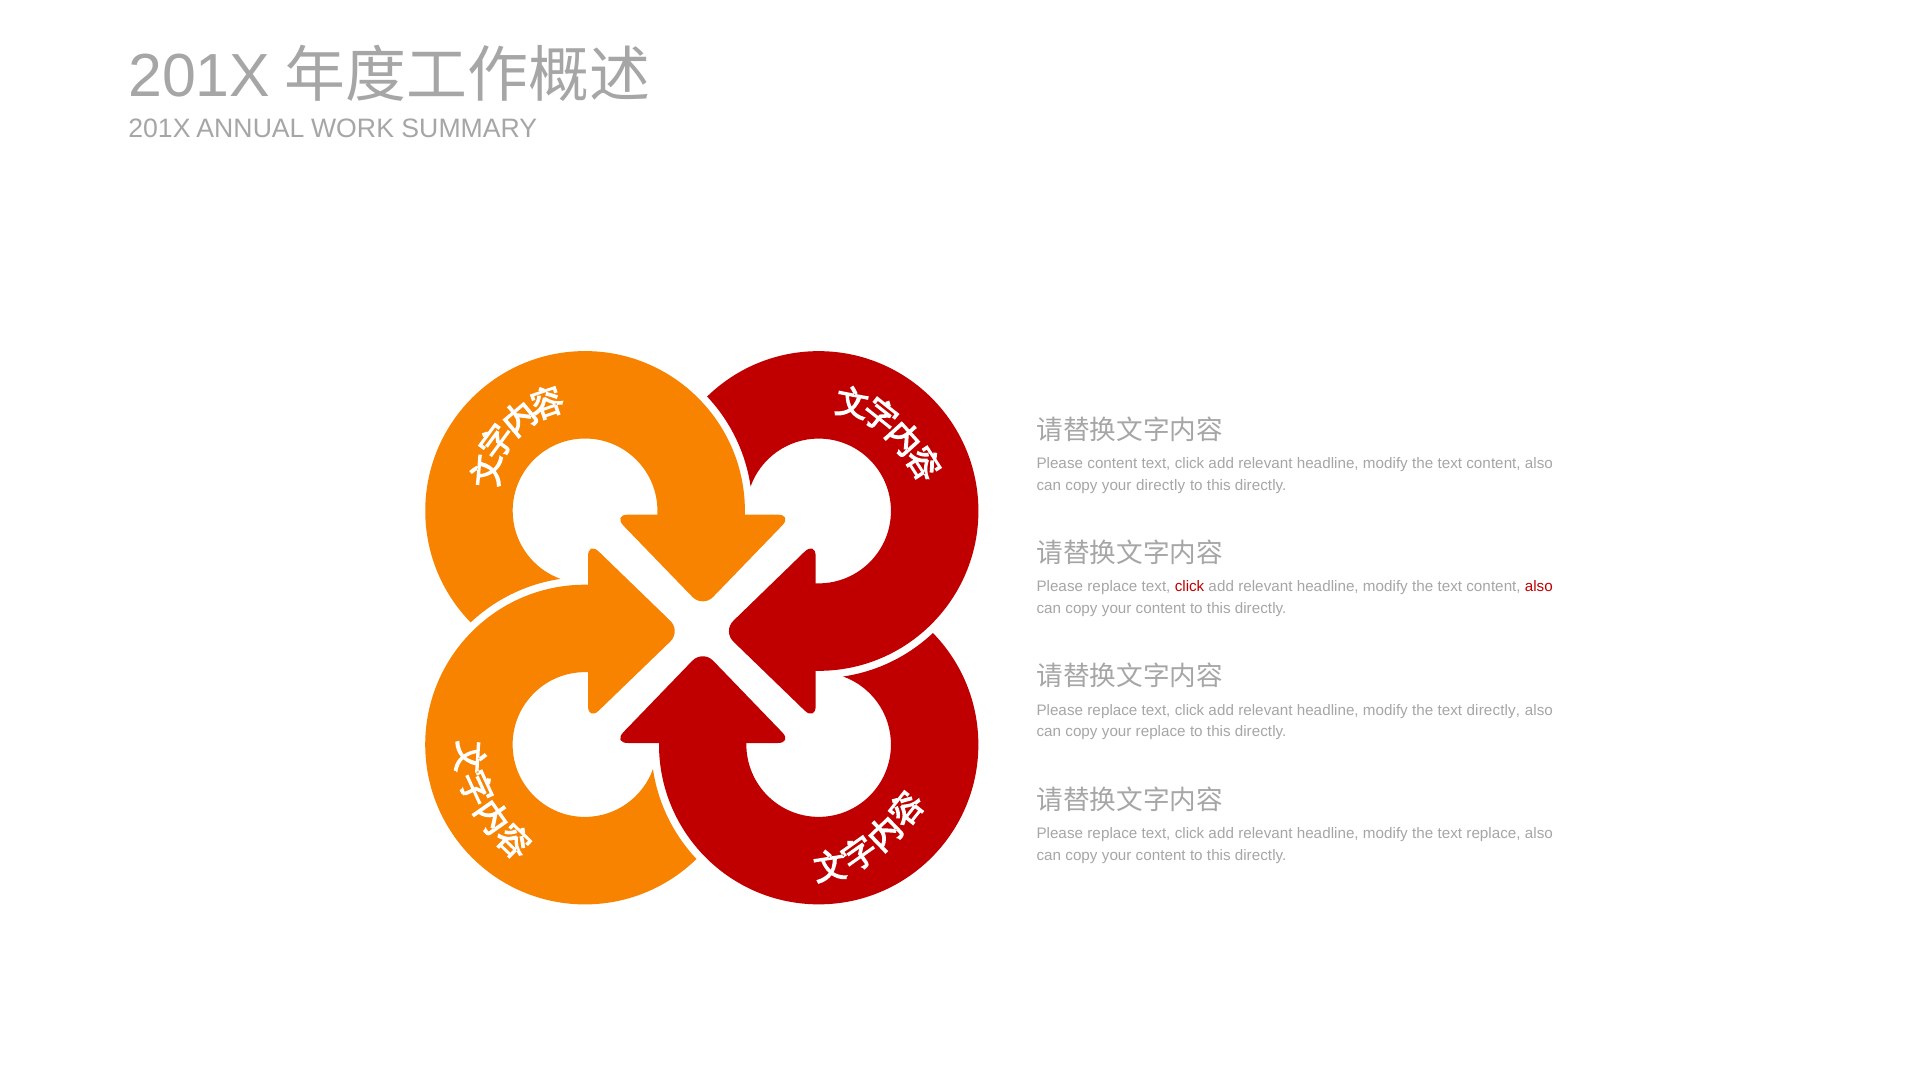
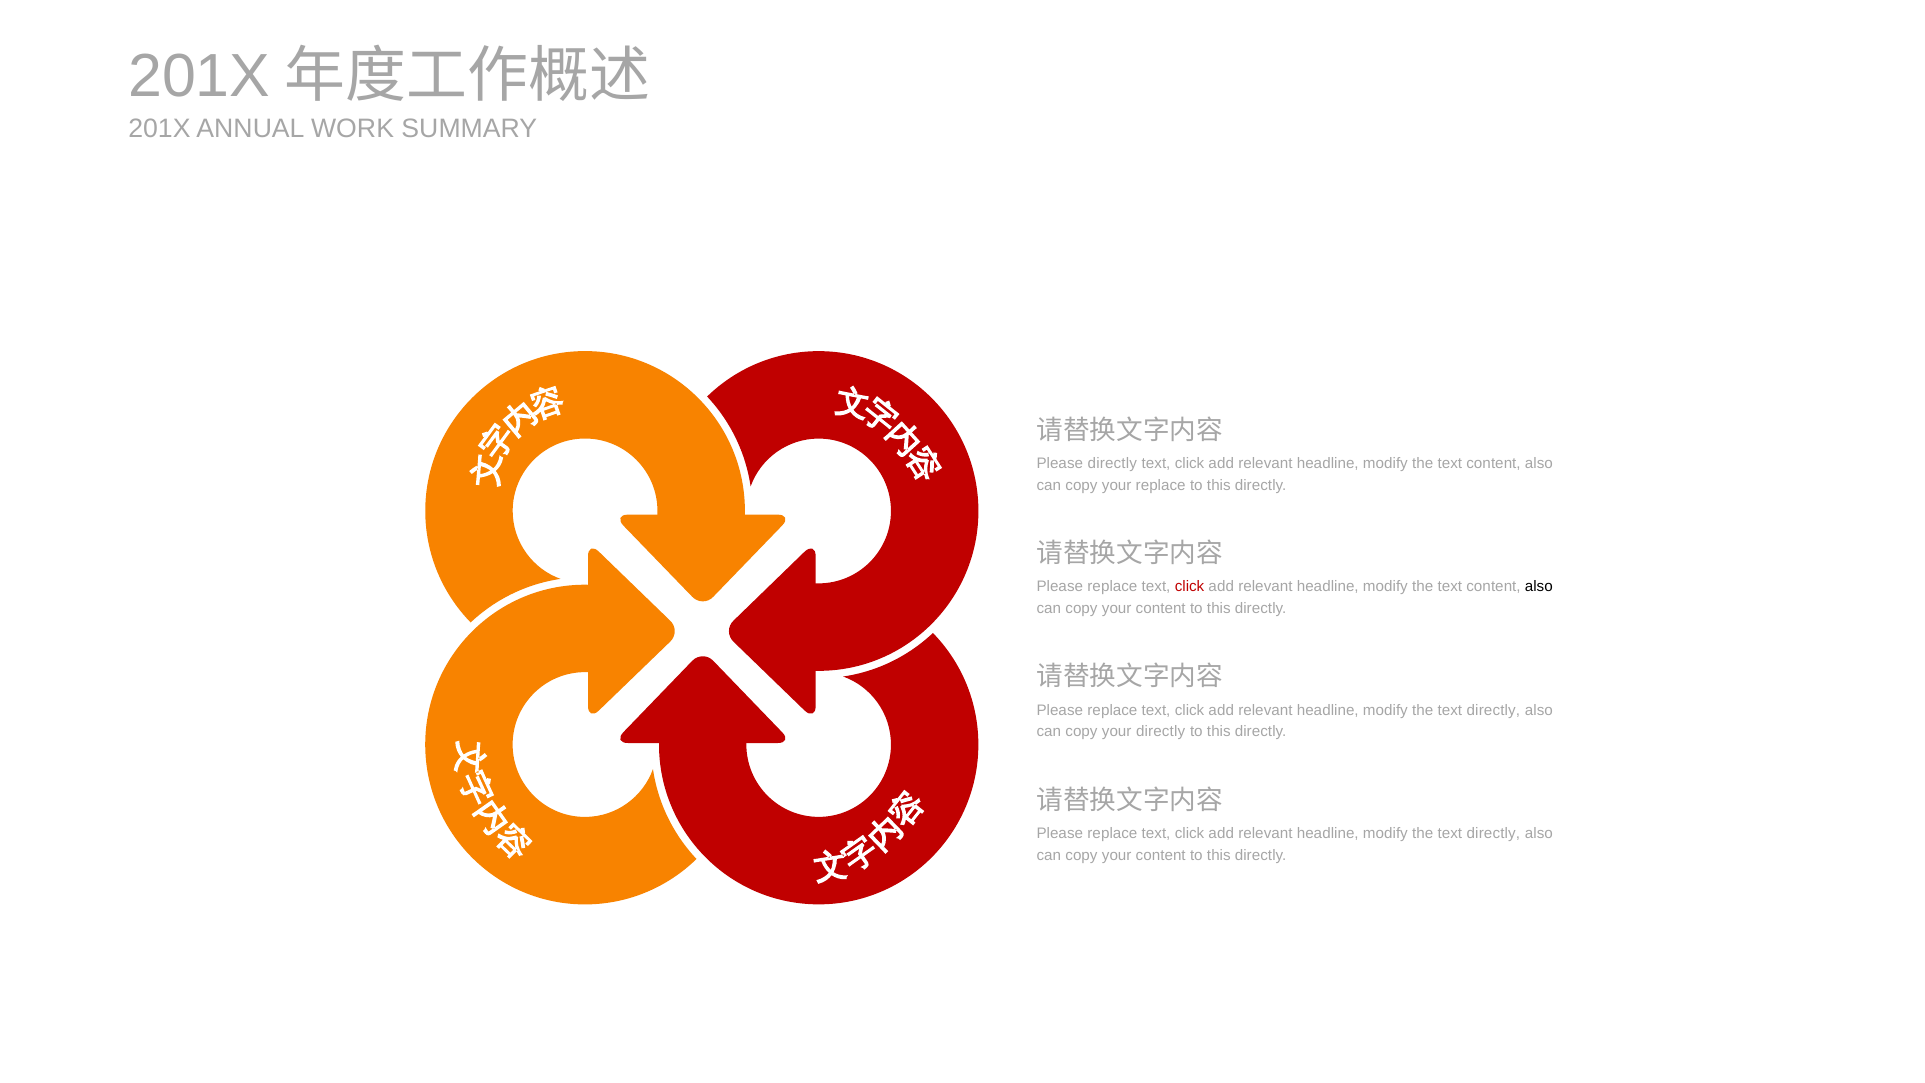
Please content: content -> directly (1112, 463)
your directly: directly -> replace (1161, 485)
also colour: red -> black (1539, 587)
your replace: replace -> directly (1161, 732)
replace: replace -> directly (1493, 833)
